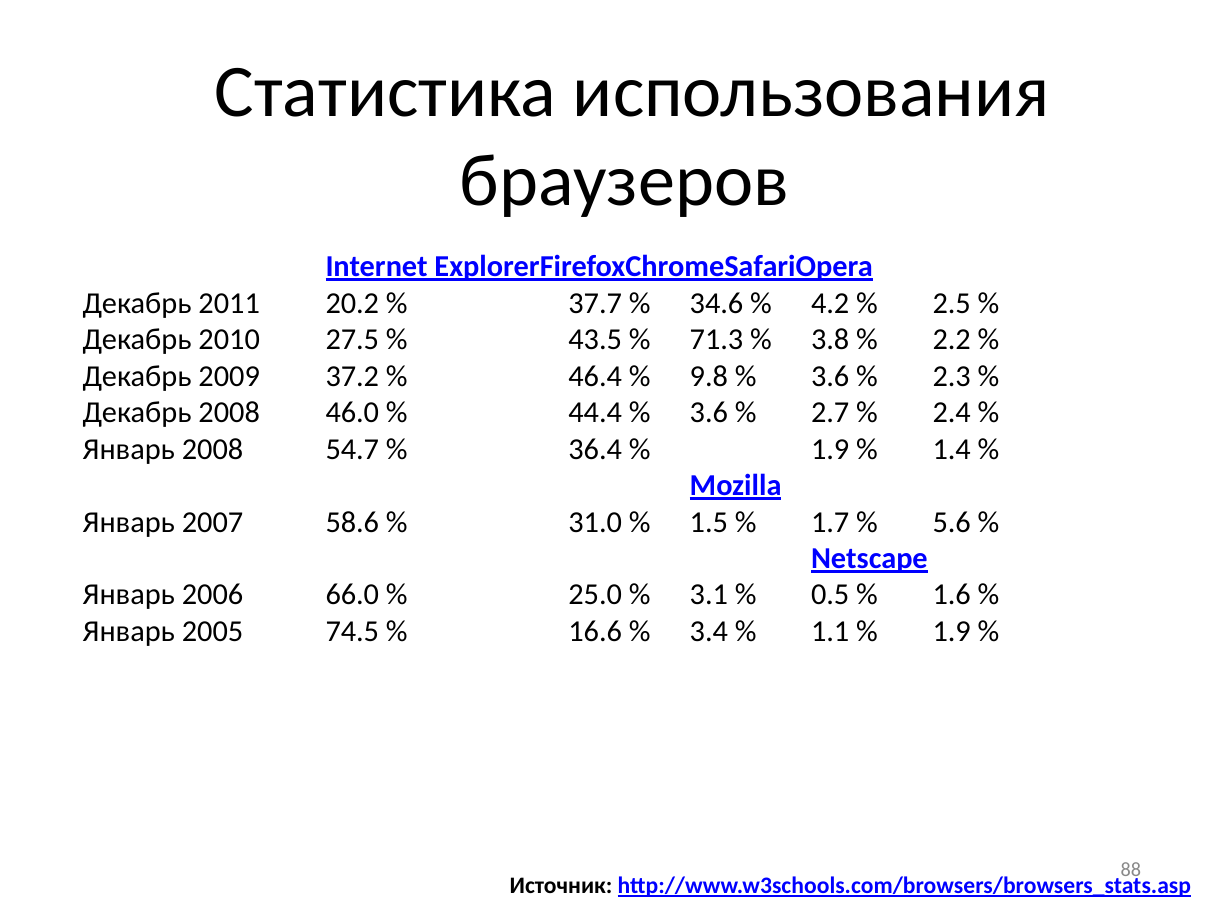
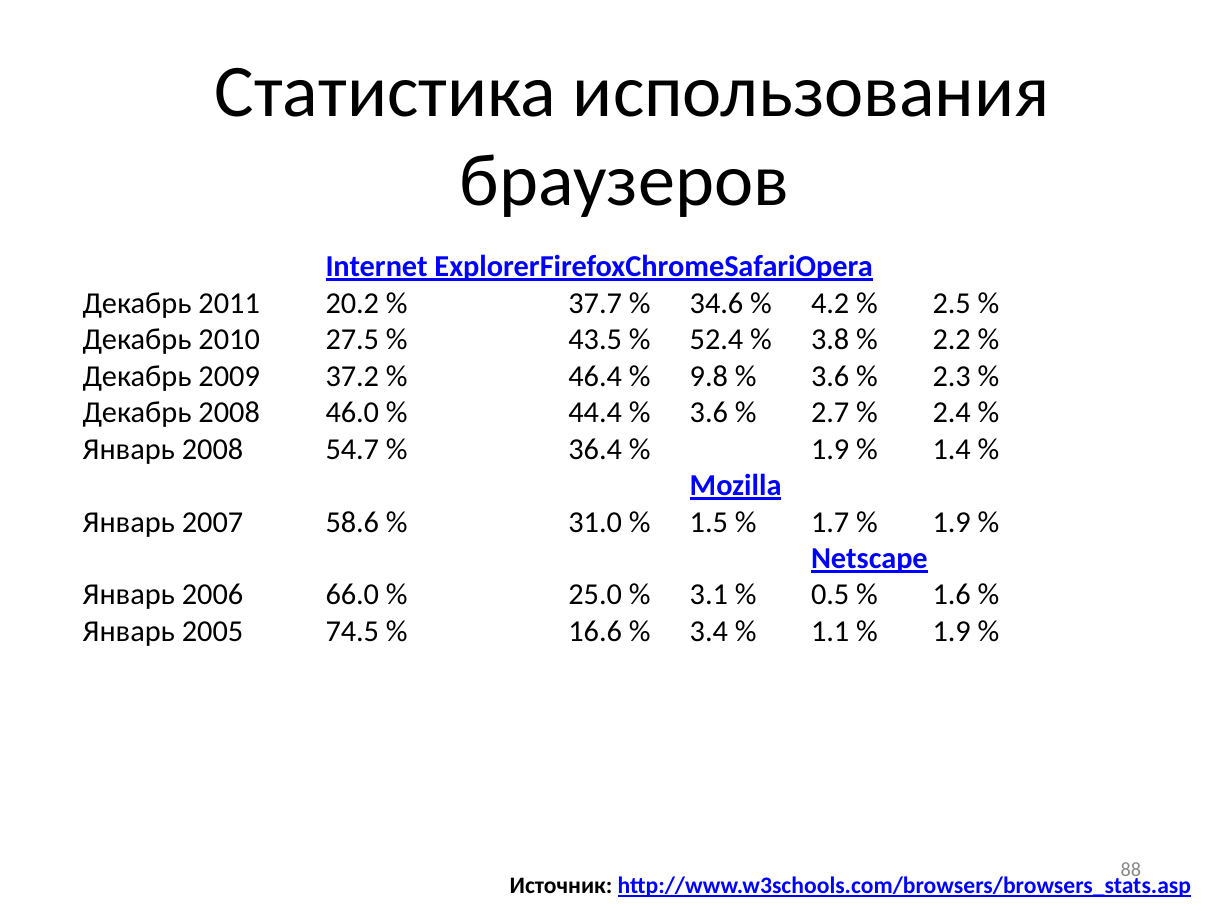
71.3: 71.3 -> 52.4 (717, 340)
5.6: 5.6 -> 1.9 (952, 522)
